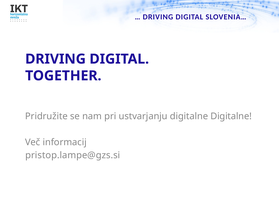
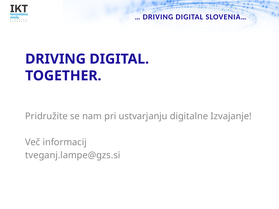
digitalne Digitalne: Digitalne -> Izvajanje (231, 116)
pristop.lampe@gzs.si: pristop.lampe@gzs.si -> tveganj.lampe@gzs.si (73, 155)
